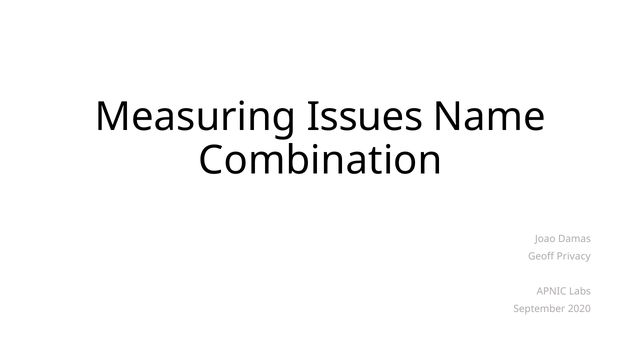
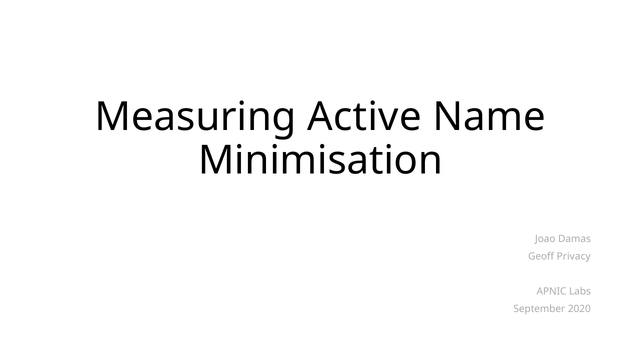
Issues: Issues -> Active (365, 117)
Combination: Combination -> Minimisation (320, 160)
